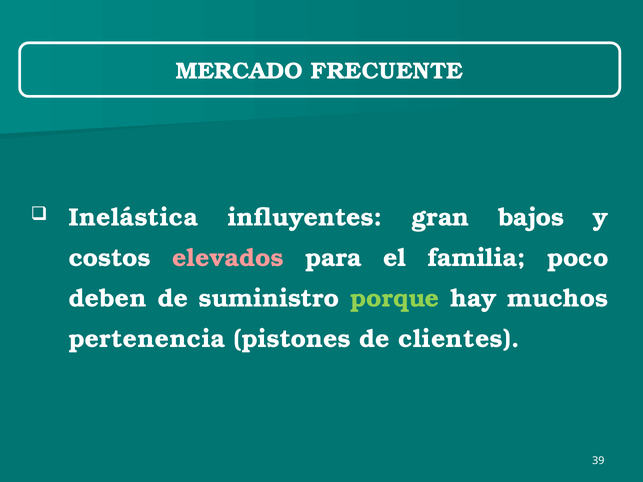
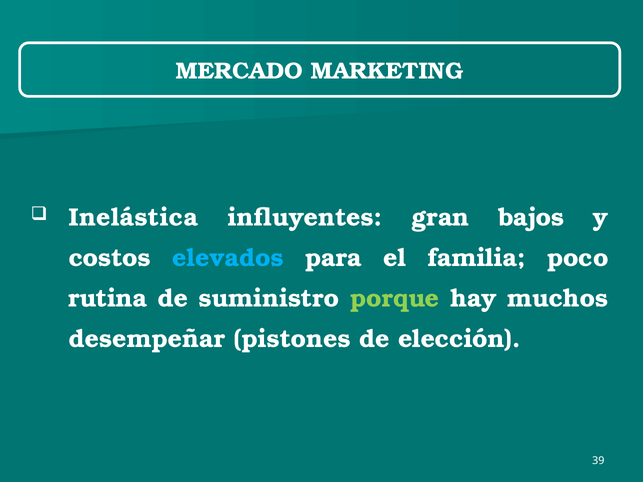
FRECUENTE: FRECUENTE -> MARKETING (387, 71)
elevados colour: pink -> light blue (228, 258)
deben: deben -> rutina (108, 299)
pertenencia: pertenencia -> desempeñar (147, 339)
clientes: clientes -> elección (459, 339)
